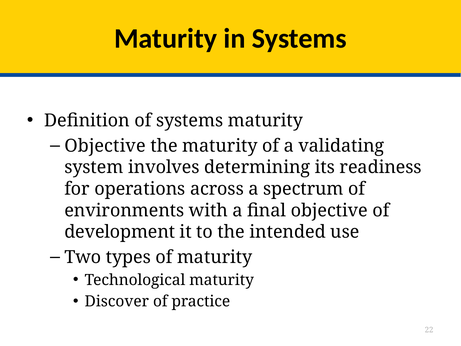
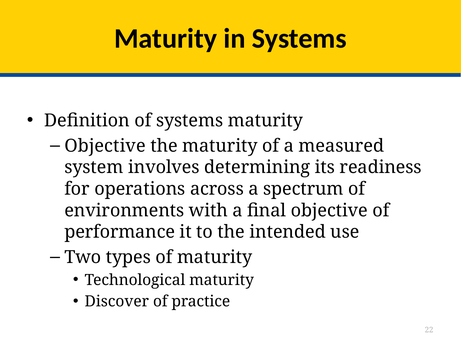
validating: validating -> measured (341, 146)
development: development -> performance (120, 232)
